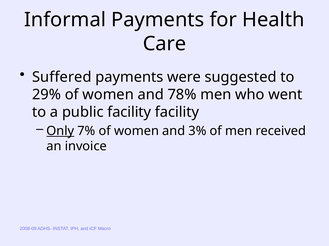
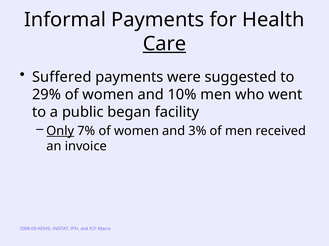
Care underline: none -> present (165, 44)
78%: 78% -> 10% (182, 95)
public facility: facility -> began (129, 112)
